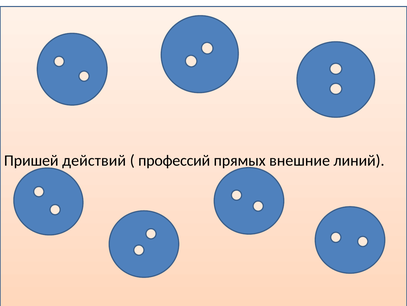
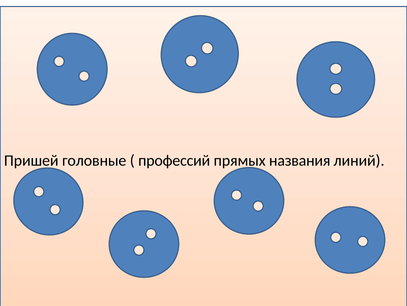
действий: действий -> головные (94, 160)
внешние: внешние -> названия (300, 160)
